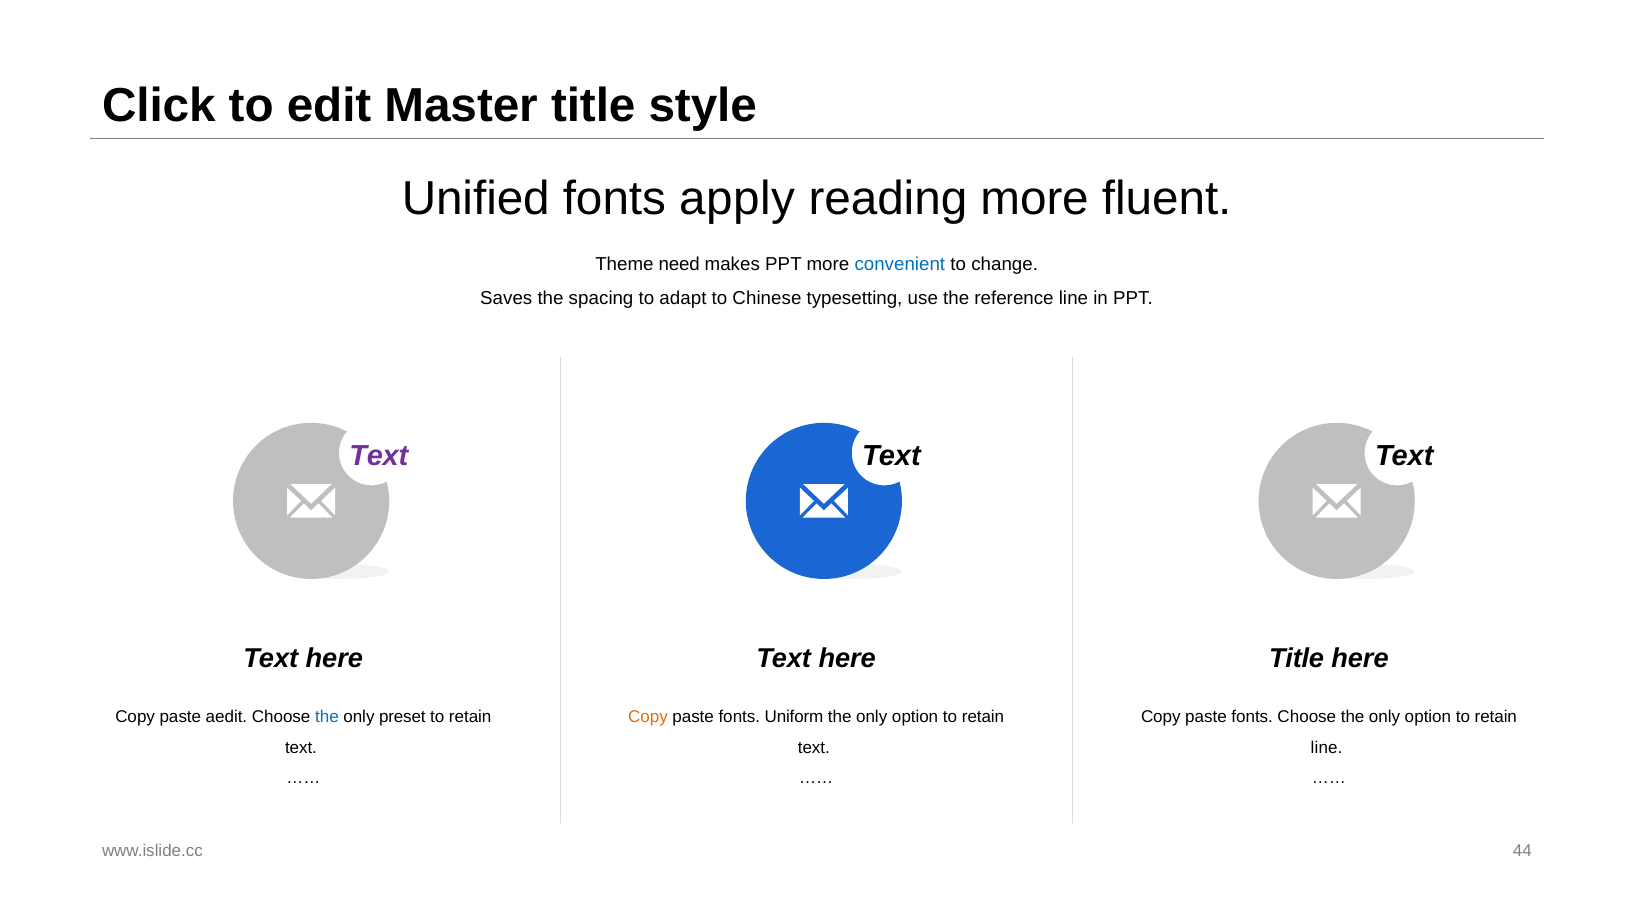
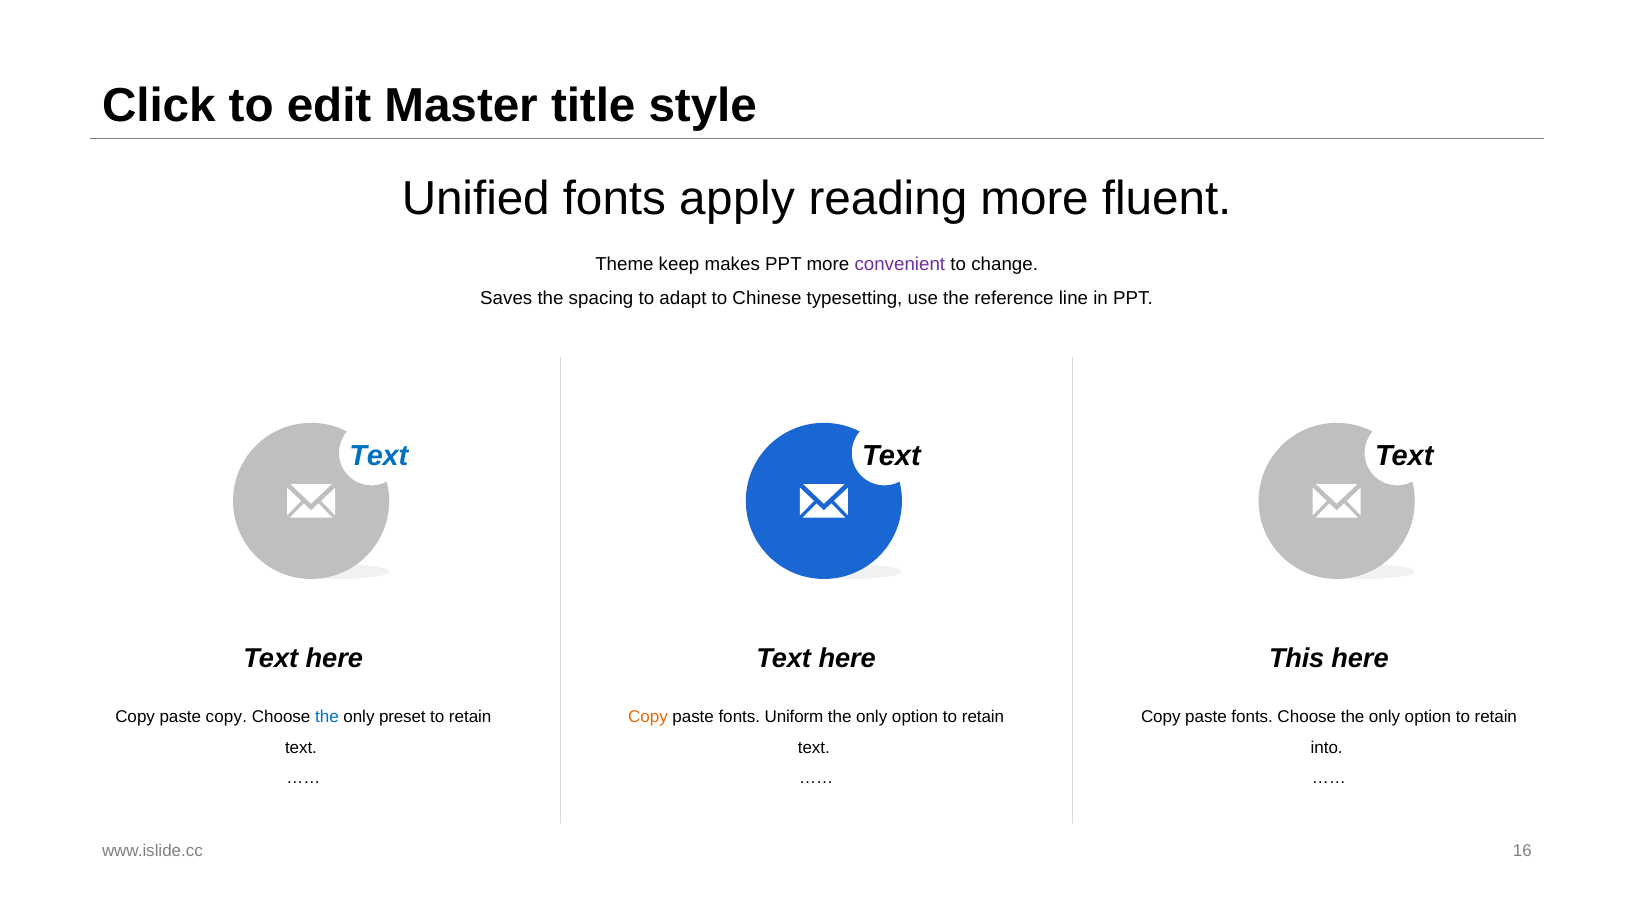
need: need -> keep (679, 264)
convenient colour: blue -> purple (900, 264)
Text colour: purple -> blue (379, 456)
Title: Title -> This (1297, 658)
paste aedit: aedit -> copy (226, 717)
line: line -> into (1327, 748)
44: 44 -> 16 (1522, 851)
